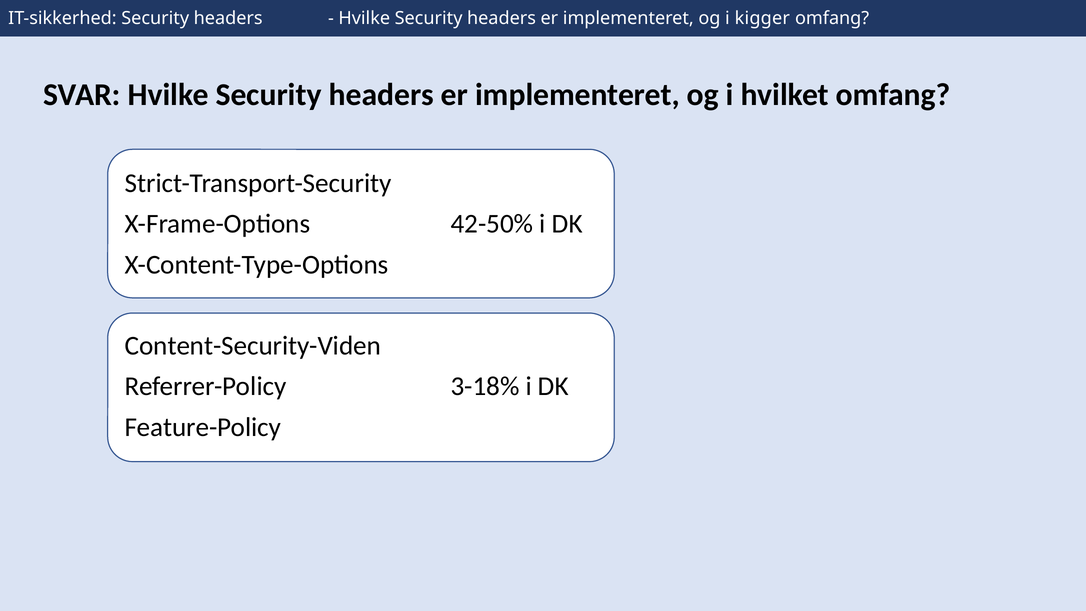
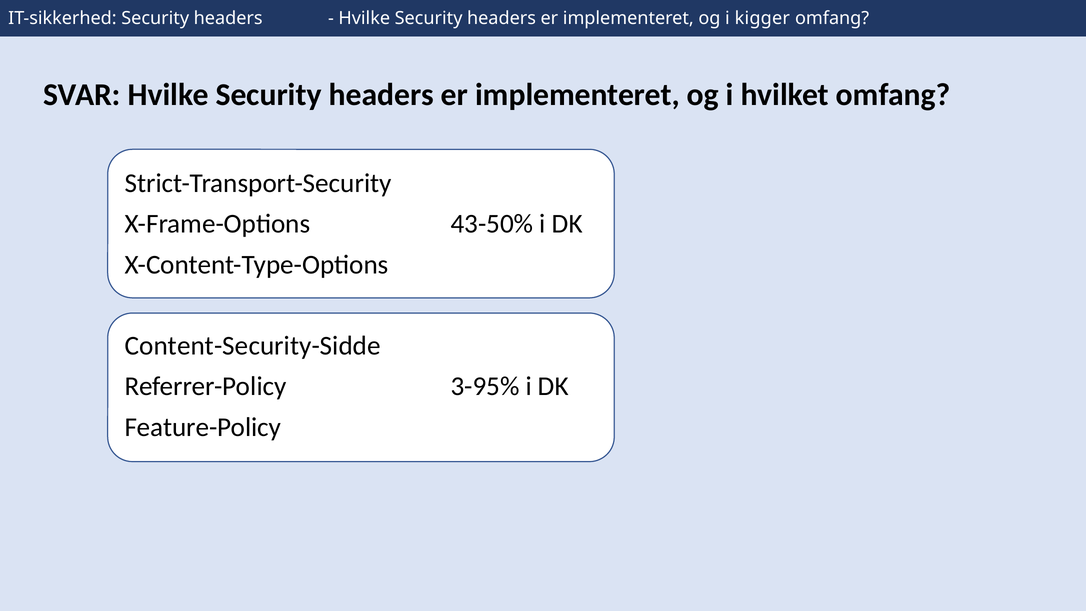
42-50%: 42-50% -> 43-50% (492, 224)
Content-Security-Viden: Content-Security-Viden -> Content-Security-Sidde (253, 346)
3-18%: 3-18% -> 3-95% (485, 386)
